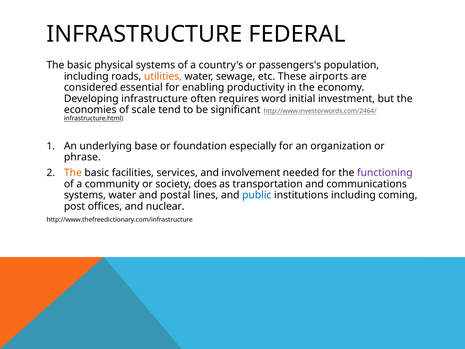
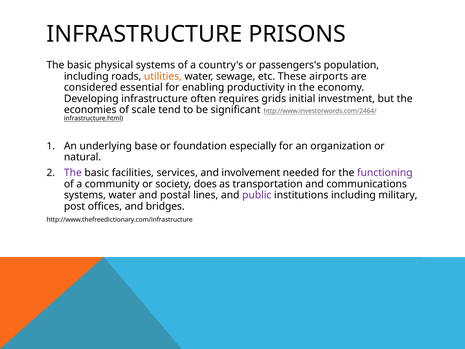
FEDERAL: FEDERAL -> PRISONS (297, 34)
word: word -> grids (274, 99)
phrase: phrase -> natural (82, 157)
The colour: orange -> purple (73, 173)
public colour: blue -> purple (257, 195)
coming: coming -> military (398, 195)
nuclear: nuclear -> bridges (165, 206)
